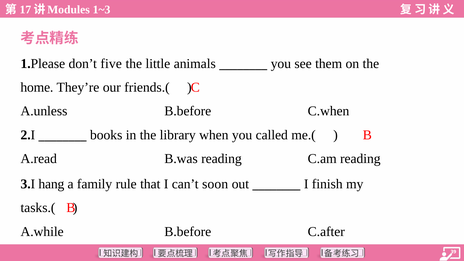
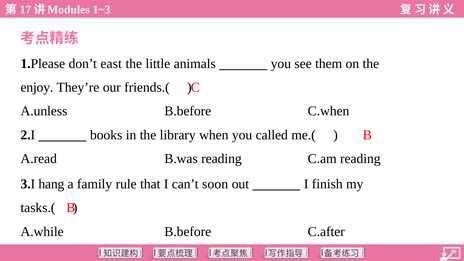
five: five -> east (111, 64)
home: home -> enjoy (37, 87)
